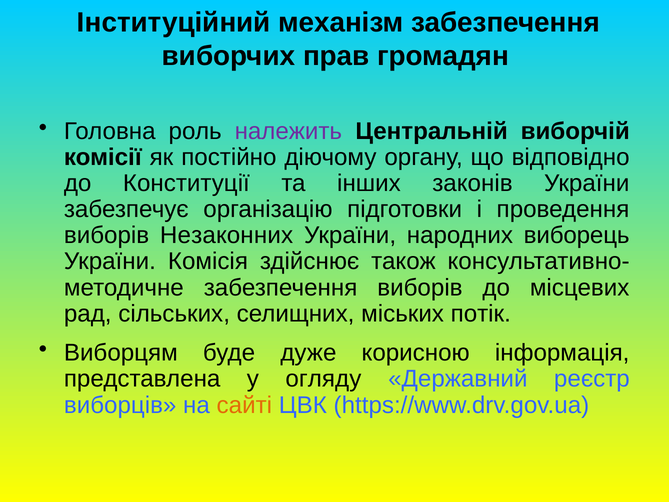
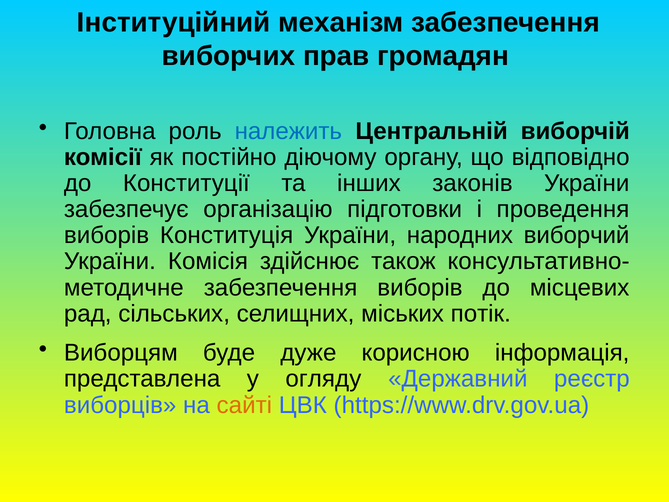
належить colour: purple -> blue (288, 131)
Незаконних: Незаконних -> Конституція (227, 235)
виборець: виборець -> виборчий (577, 235)
